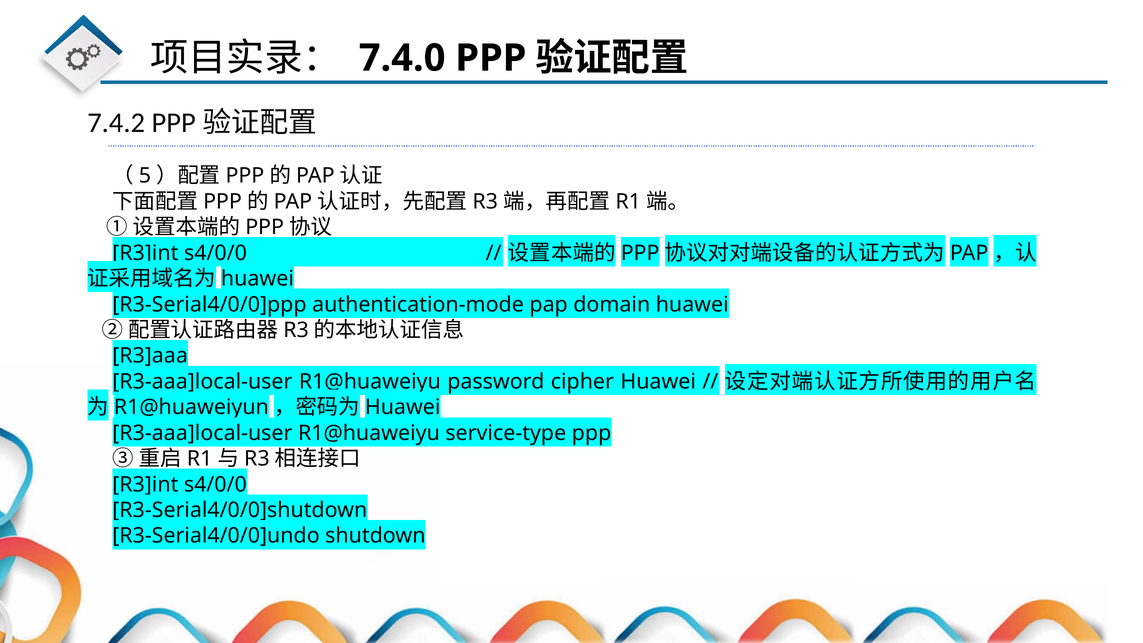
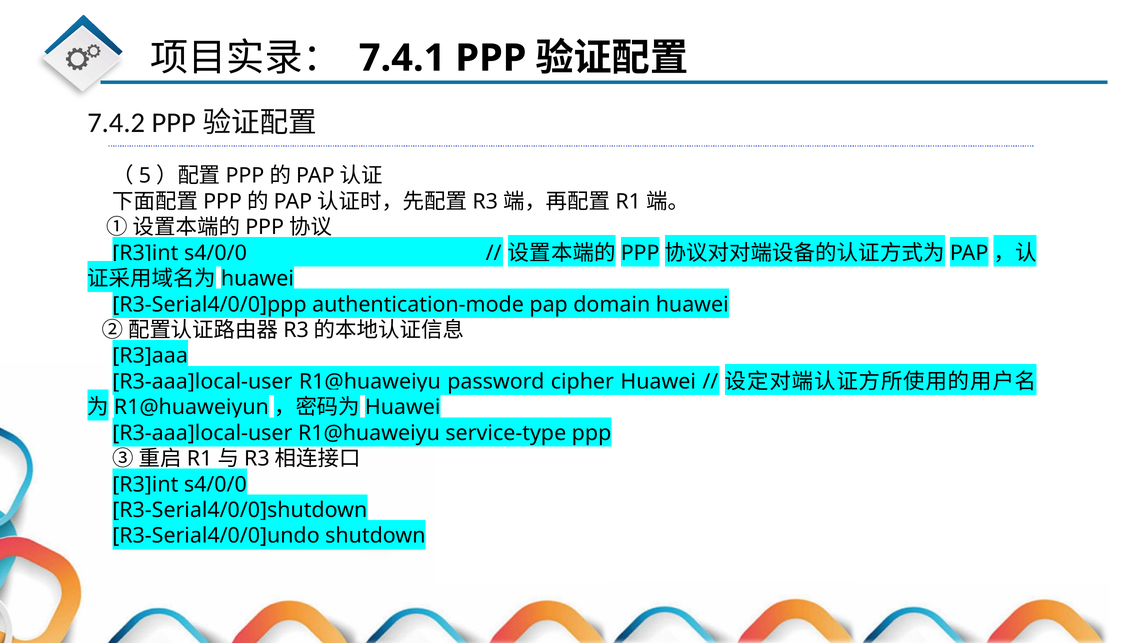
7.4.0: 7.4.0 -> 7.4.1 (402, 58)
